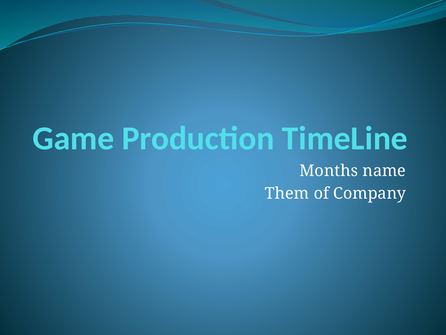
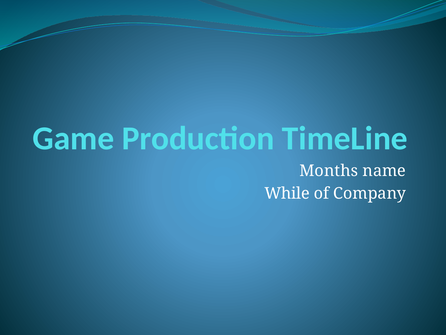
Them: Them -> While (287, 193)
